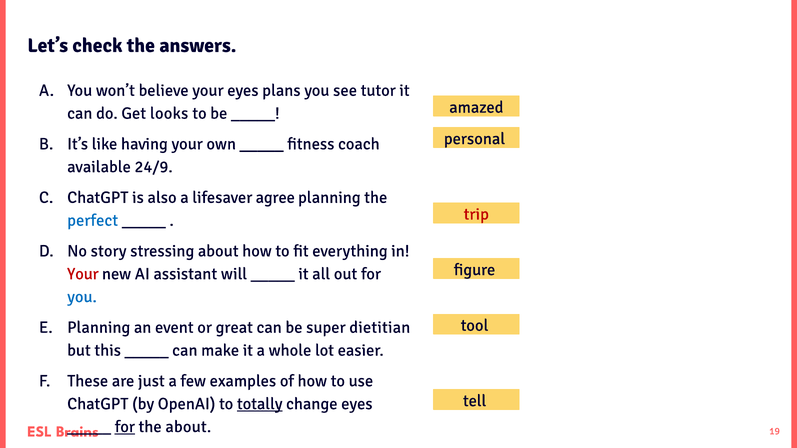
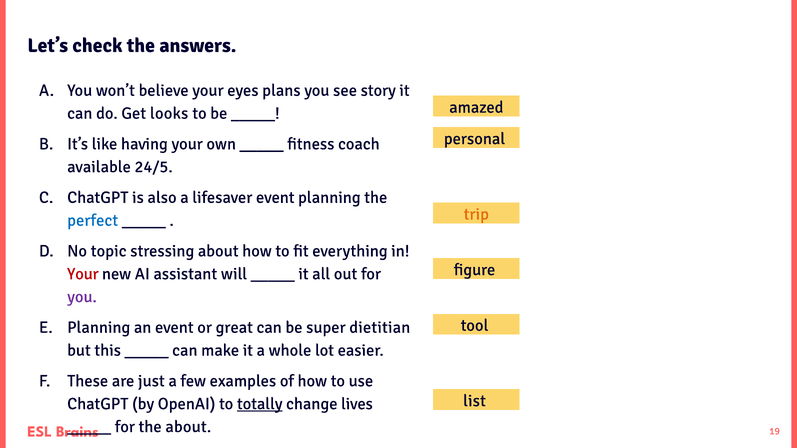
tutor: tutor -> story (378, 90)
24/9: 24/9 -> 24/5 (154, 167)
lifesaver agree: agree -> event (275, 198)
trip colour: red -> orange (476, 214)
story: story -> topic (109, 251)
you colour: blue -> purple (82, 297)
tell: tell -> list (474, 401)
change eyes: eyes -> lives (357, 404)
for underline: present -> none (125, 427)
